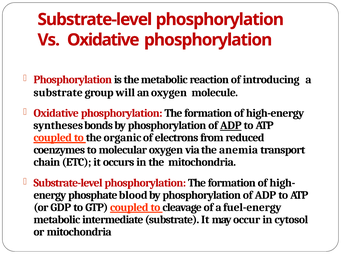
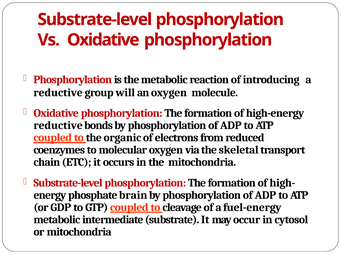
substrate: substrate -> reductive (58, 93)
syntheses: syntheses -> reductive (58, 126)
ADP underline: present -> none (231, 126)
anemia: anemia -> skeletal (239, 150)
blood: blood -> brain (133, 196)
